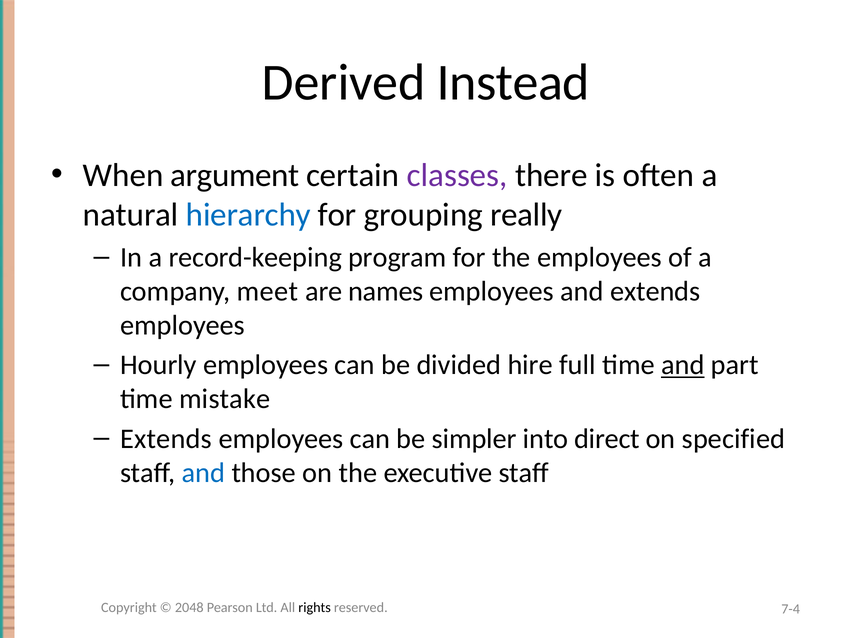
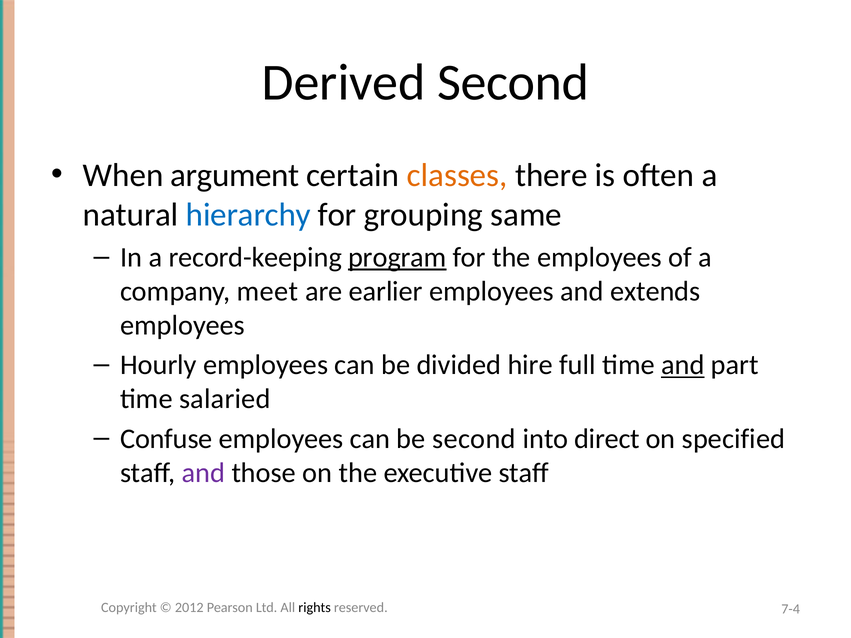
Derived Instead: Instead -> Second (513, 82)
classes colour: purple -> orange (457, 175)
really: really -> same (526, 215)
program underline: none -> present (397, 257)
names: names -> earlier (386, 291)
mistake: mistake -> salaried (225, 399)
Extends: Extends -> Confuse (166, 439)
be simpler: simpler -> second (474, 439)
and colour: blue -> purple (203, 473)
2048: 2048 -> 2012 (189, 608)
